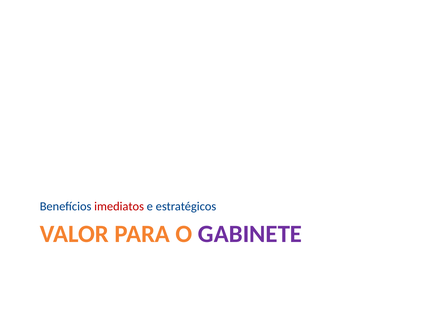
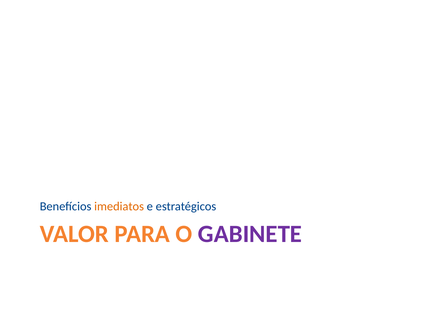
imediatos colour: red -> orange (119, 207)
